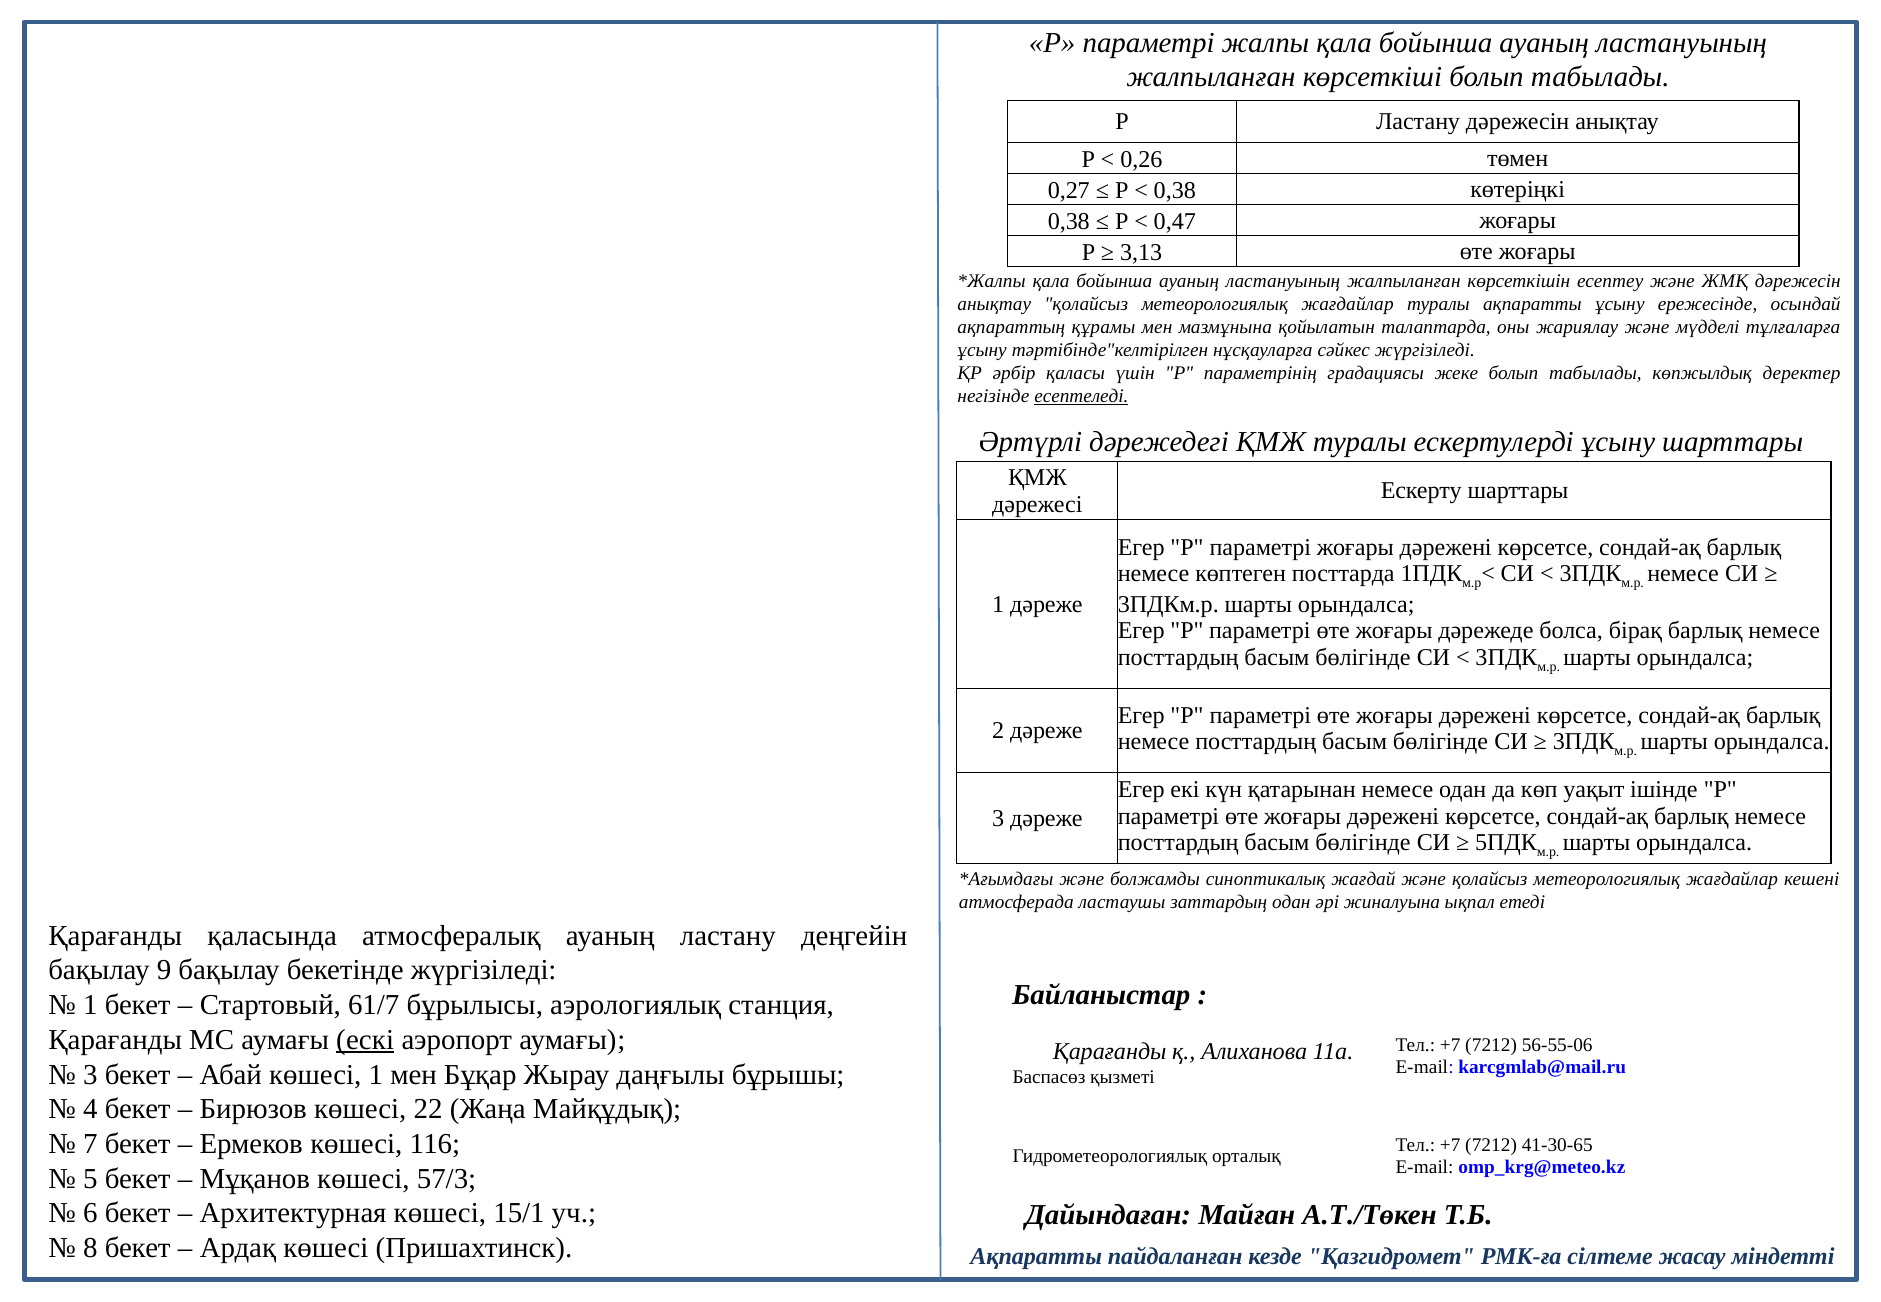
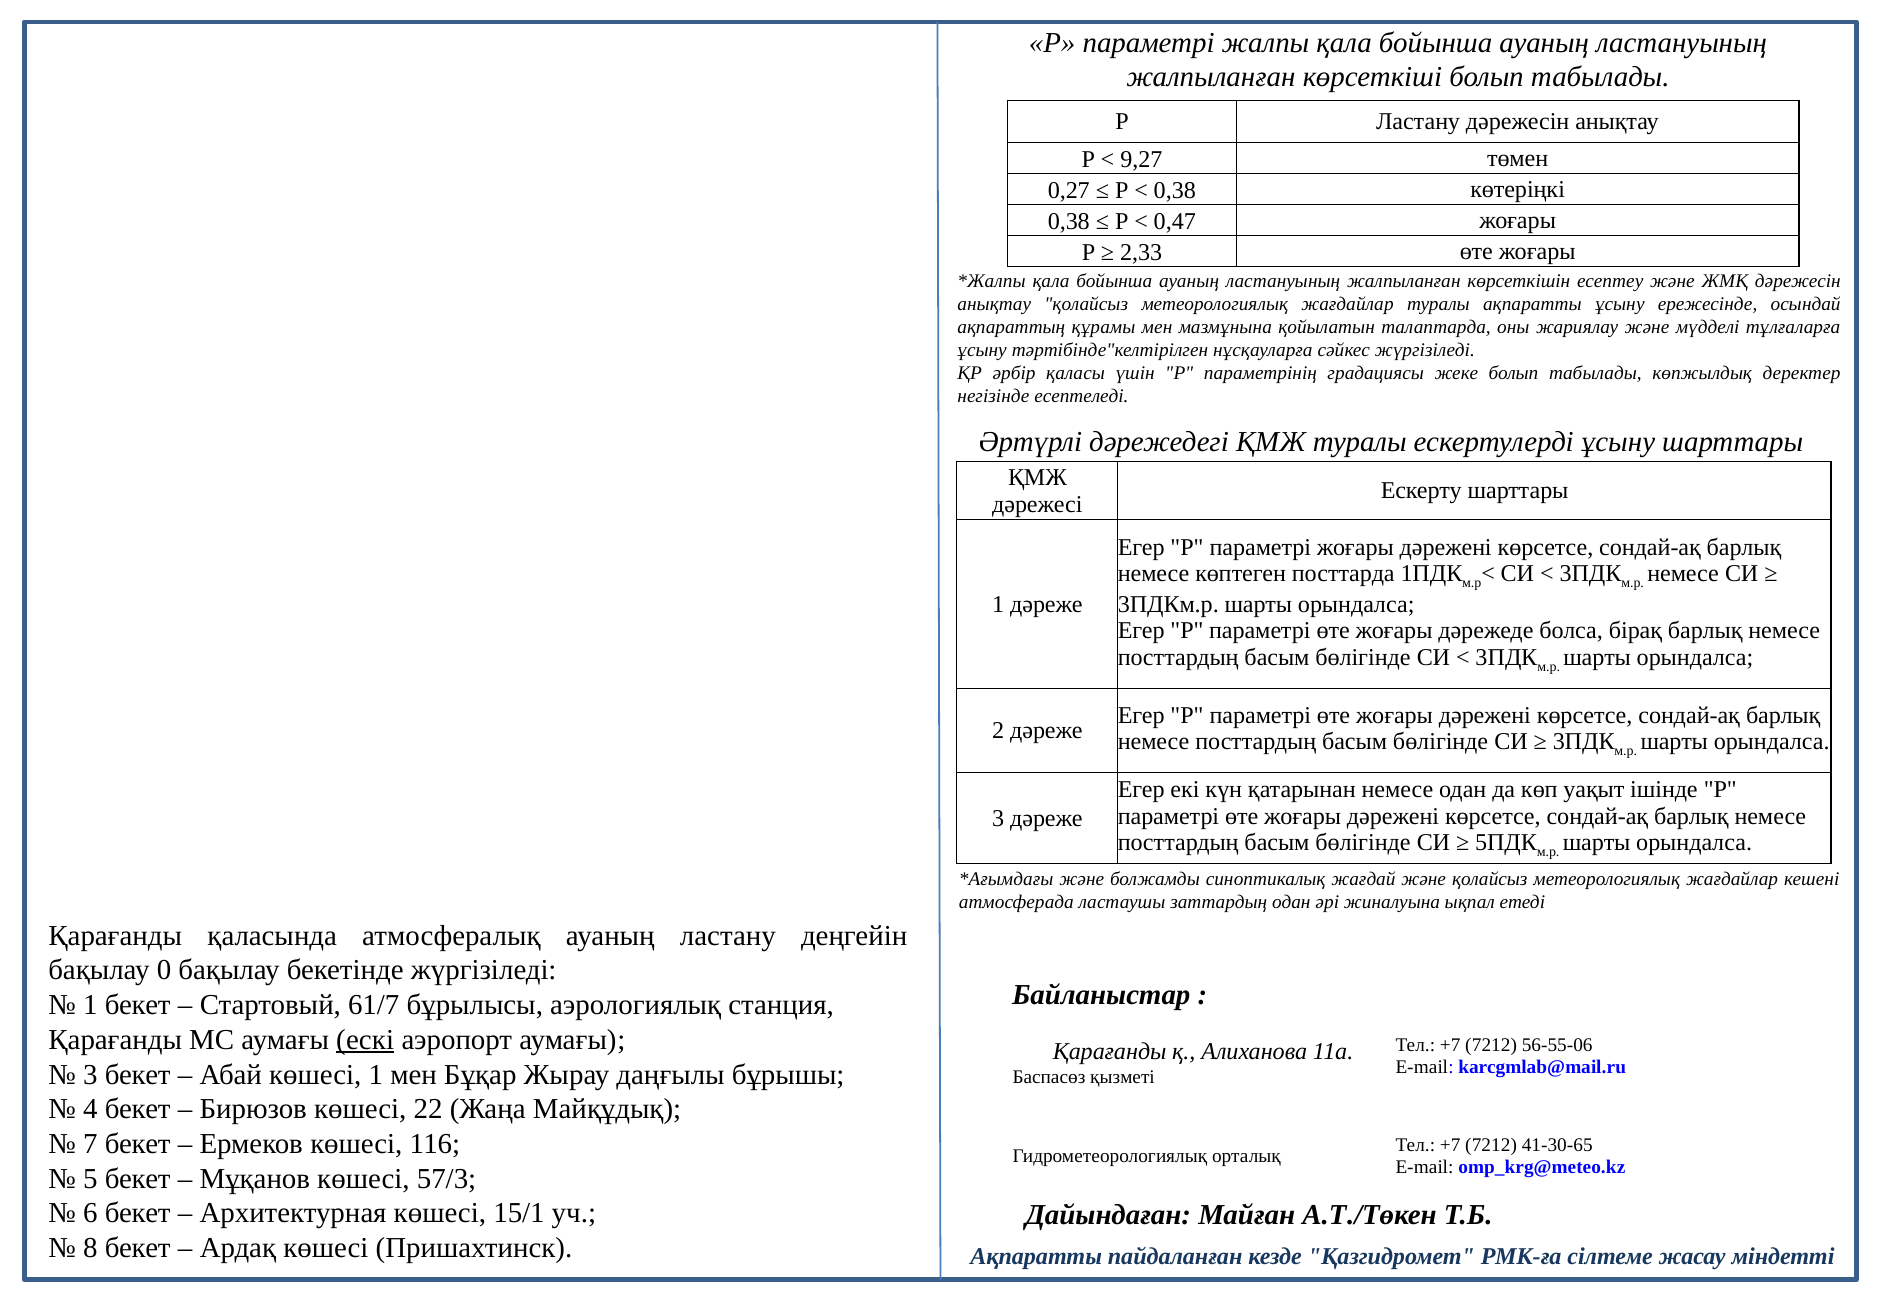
0,26: 0,26 -> 9,27 (1141, 159)
3,13: 3,13 -> 2,33 (1141, 252)
есептеледі underline: present -> none (1081, 397)
9: 9 -> 0 (164, 971)
